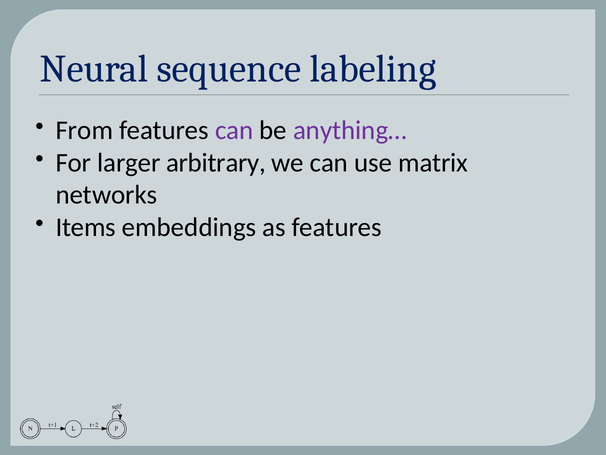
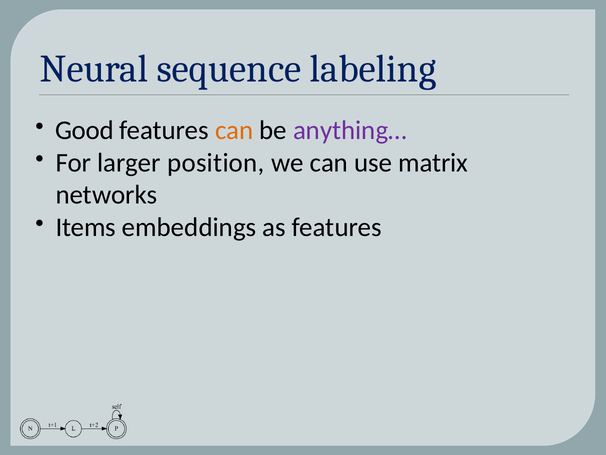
From: From -> Good (84, 130)
can colour: purple -> orange (234, 130)
arbitrary: arbitrary -> position (216, 162)
